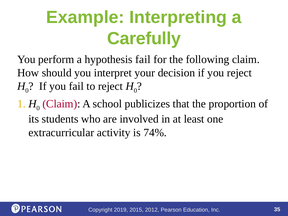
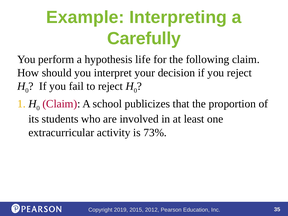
hypothesis fail: fail -> life (143, 59)
74%: 74% -> 73% (155, 133)
